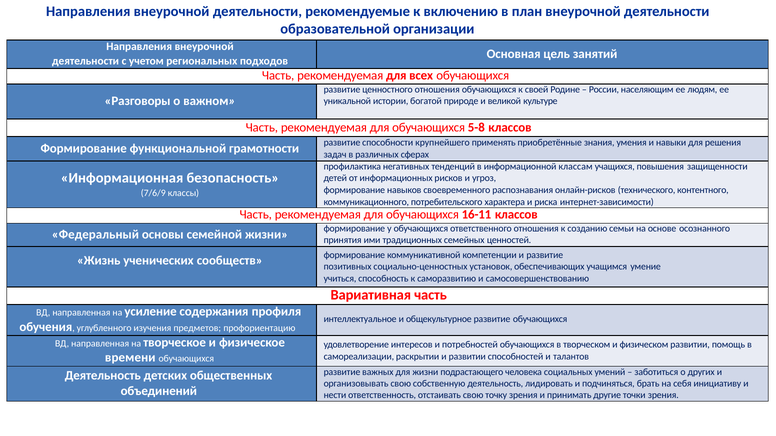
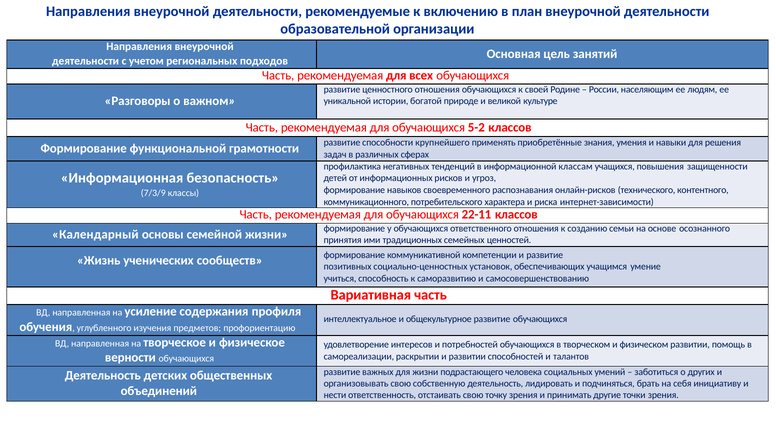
5-8: 5-8 -> 5-2 (476, 128)
7/6/9: 7/6/9 -> 7/3/9 (153, 193)
16-11: 16-11 -> 22-11 (476, 215)
Федеральный: Федеральный -> Календарный (95, 235)
времени: времени -> верности (130, 358)
